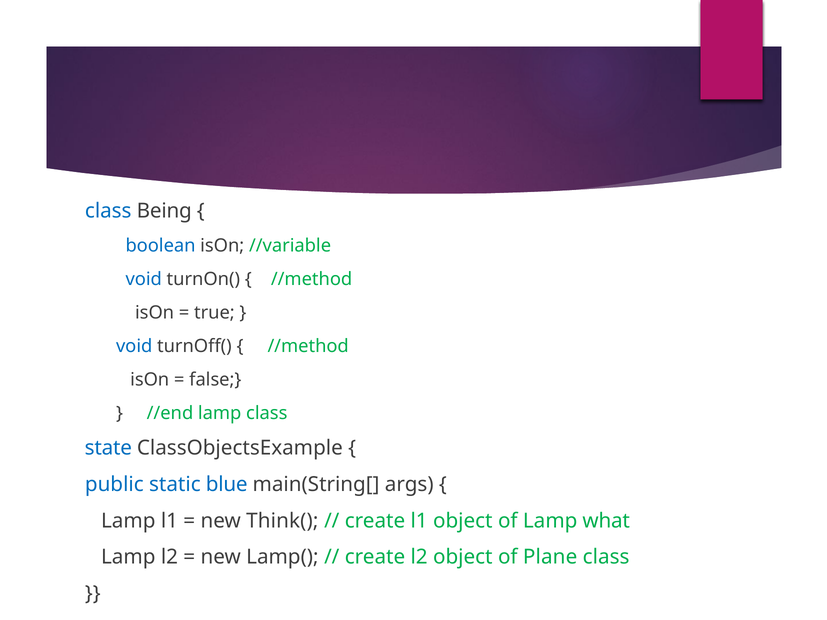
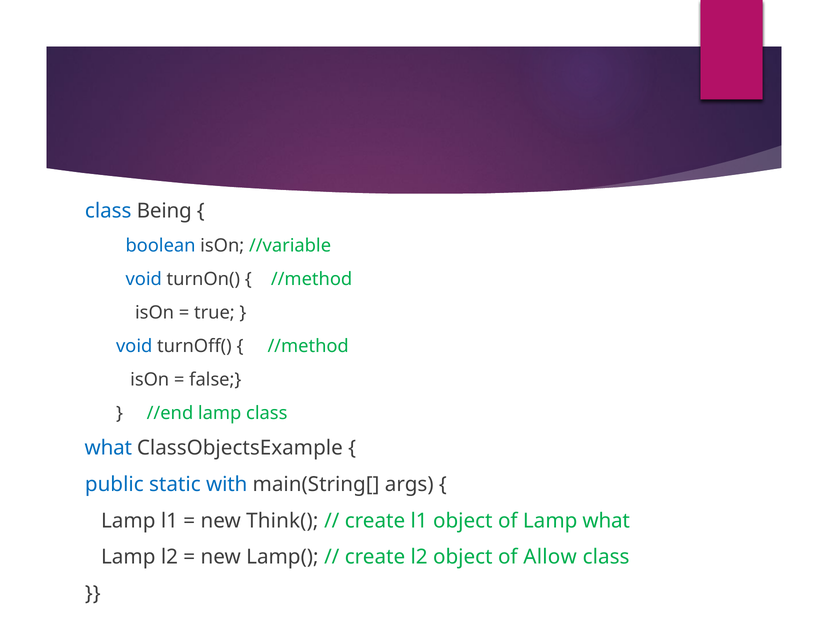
state: state -> what (108, 448)
blue: blue -> with (227, 485)
Plane: Plane -> Allow (550, 557)
